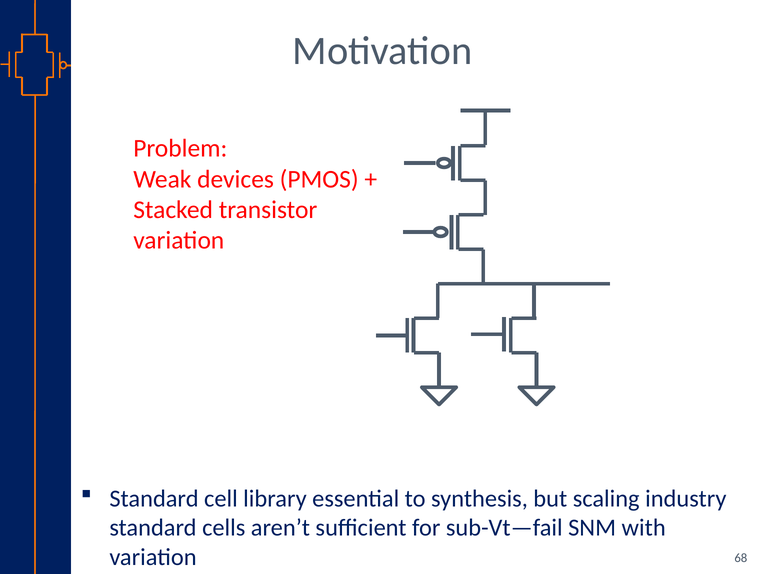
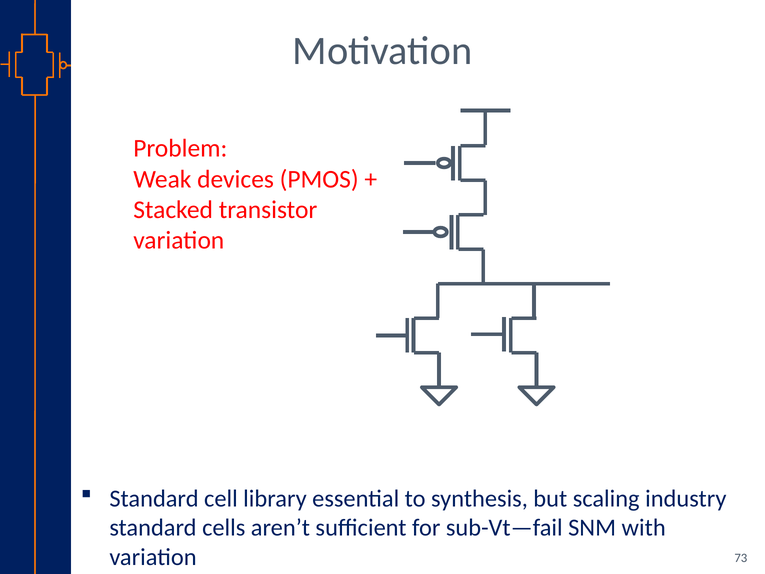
68: 68 -> 73 (741, 558)
